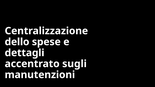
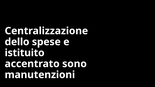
dettagli: dettagli -> istituito (25, 53)
sugli: sugli -> sono (74, 64)
